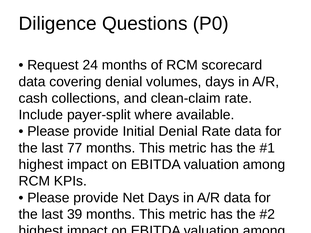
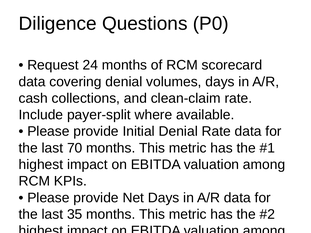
77: 77 -> 70 (75, 148)
39: 39 -> 35 (75, 215)
